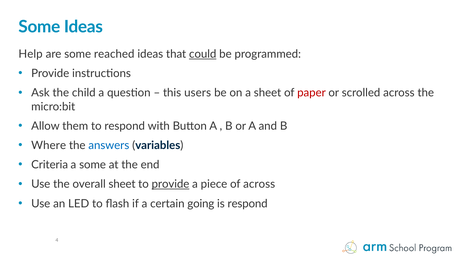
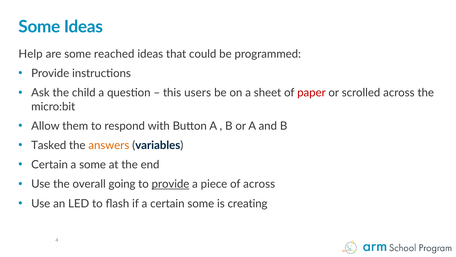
could underline: present -> none (203, 54)
Where: Where -> Tasked (49, 145)
answers colour: blue -> orange (109, 145)
Criteria: Criteria -> Certain (50, 164)
overall sheet: sheet -> going (122, 184)
certain going: going -> some (201, 203)
is respond: respond -> creating (248, 203)
